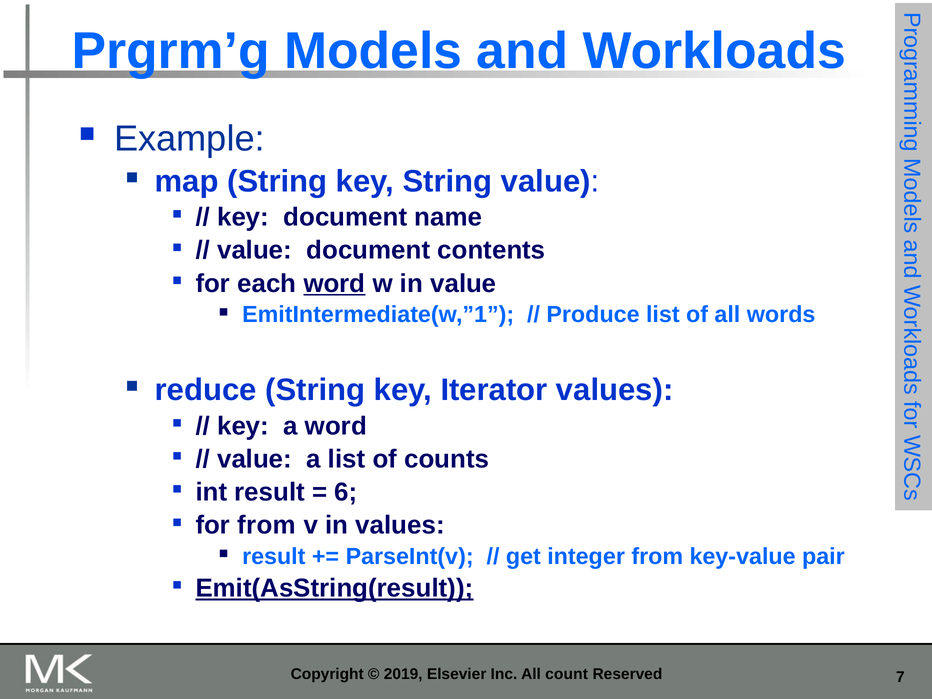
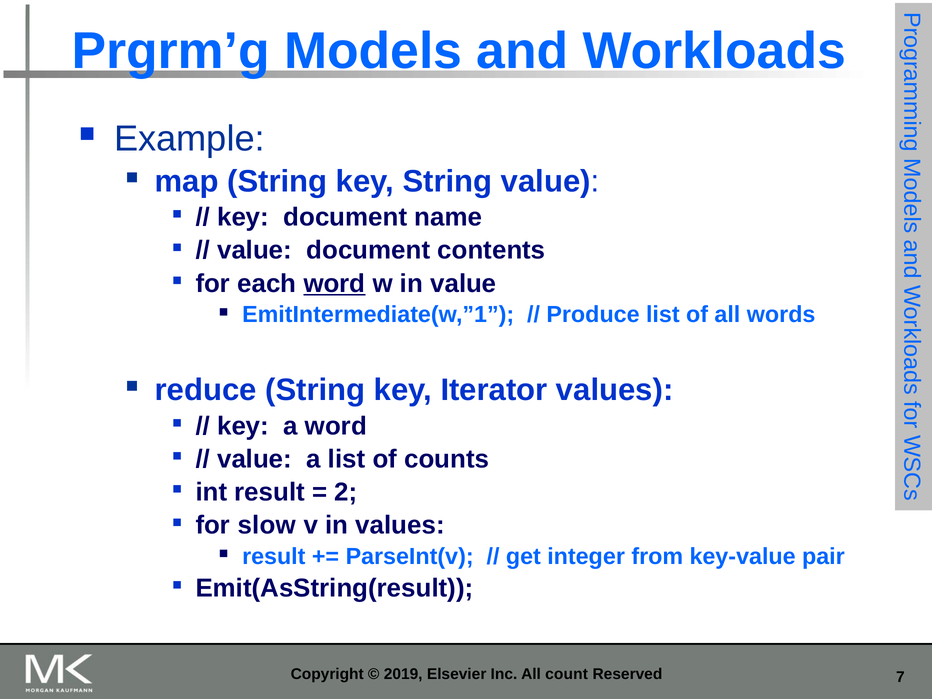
6: 6 -> 2 (346, 492)
for from: from -> slow (267, 525)
Emit(AsString(result underline: present -> none (334, 588)
